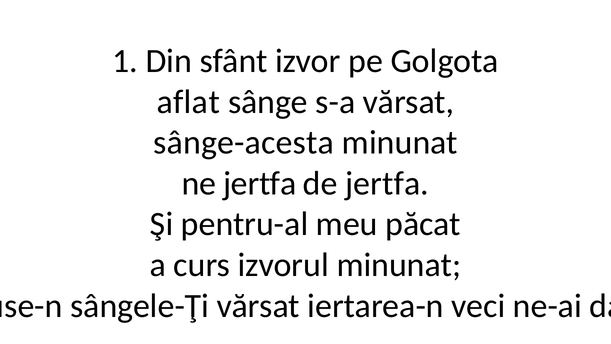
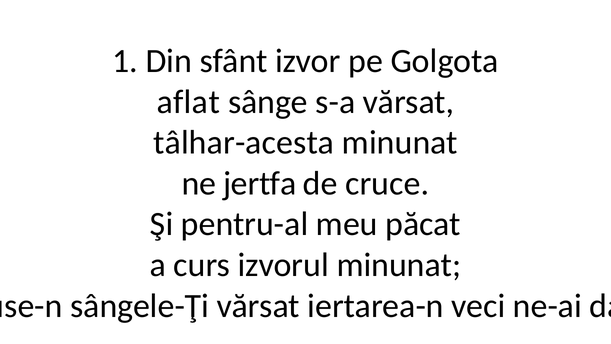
sânge-acesta: sânge-acesta -> tâlhar-acesta (244, 143)
de jertfa: jertfa -> cruce (387, 183)
